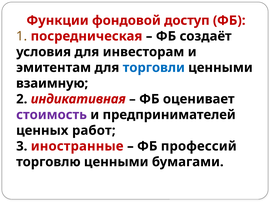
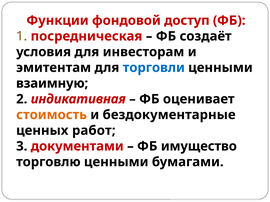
стоимость colour: purple -> orange (52, 115)
предпринимателей: предпринимателей -> бездокументарные (169, 115)
иностранные: иностранные -> документами (77, 147)
профессий: профессий -> имущество (199, 147)
